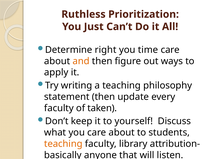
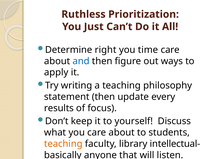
and colour: orange -> blue (81, 61)
faculty: faculty -> results (59, 108)
taken: taken -> focus (102, 108)
attribution-: attribution- -> intellectual- (175, 144)
